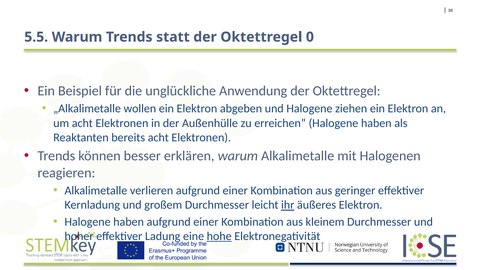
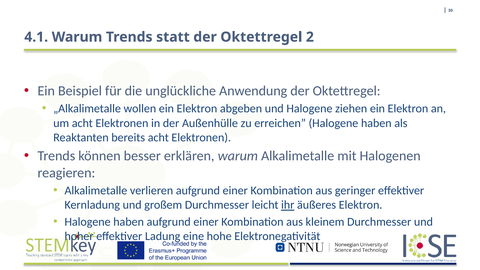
5.5: 5.5 -> 4.1 (36, 37)
0: 0 -> 2 (310, 37)
hohe underline: present -> none (219, 236)
